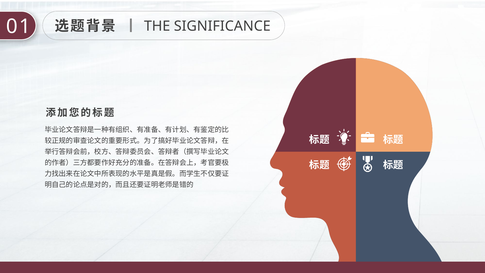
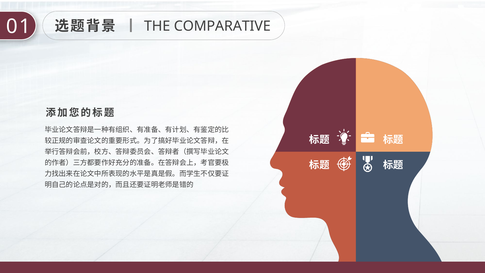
SIGNIFICANCE: SIGNIFICANCE -> COMPARATIVE (222, 26)
